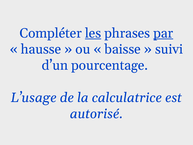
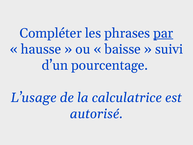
les underline: present -> none (93, 33)
